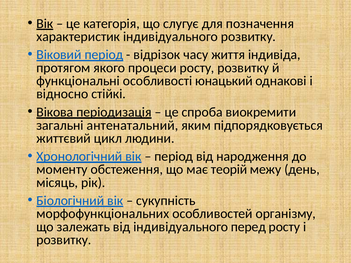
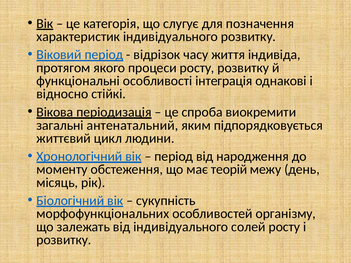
юнацький: юнацький -> інтеграція (224, 81)
перед: перед -> солей (248, 227)
